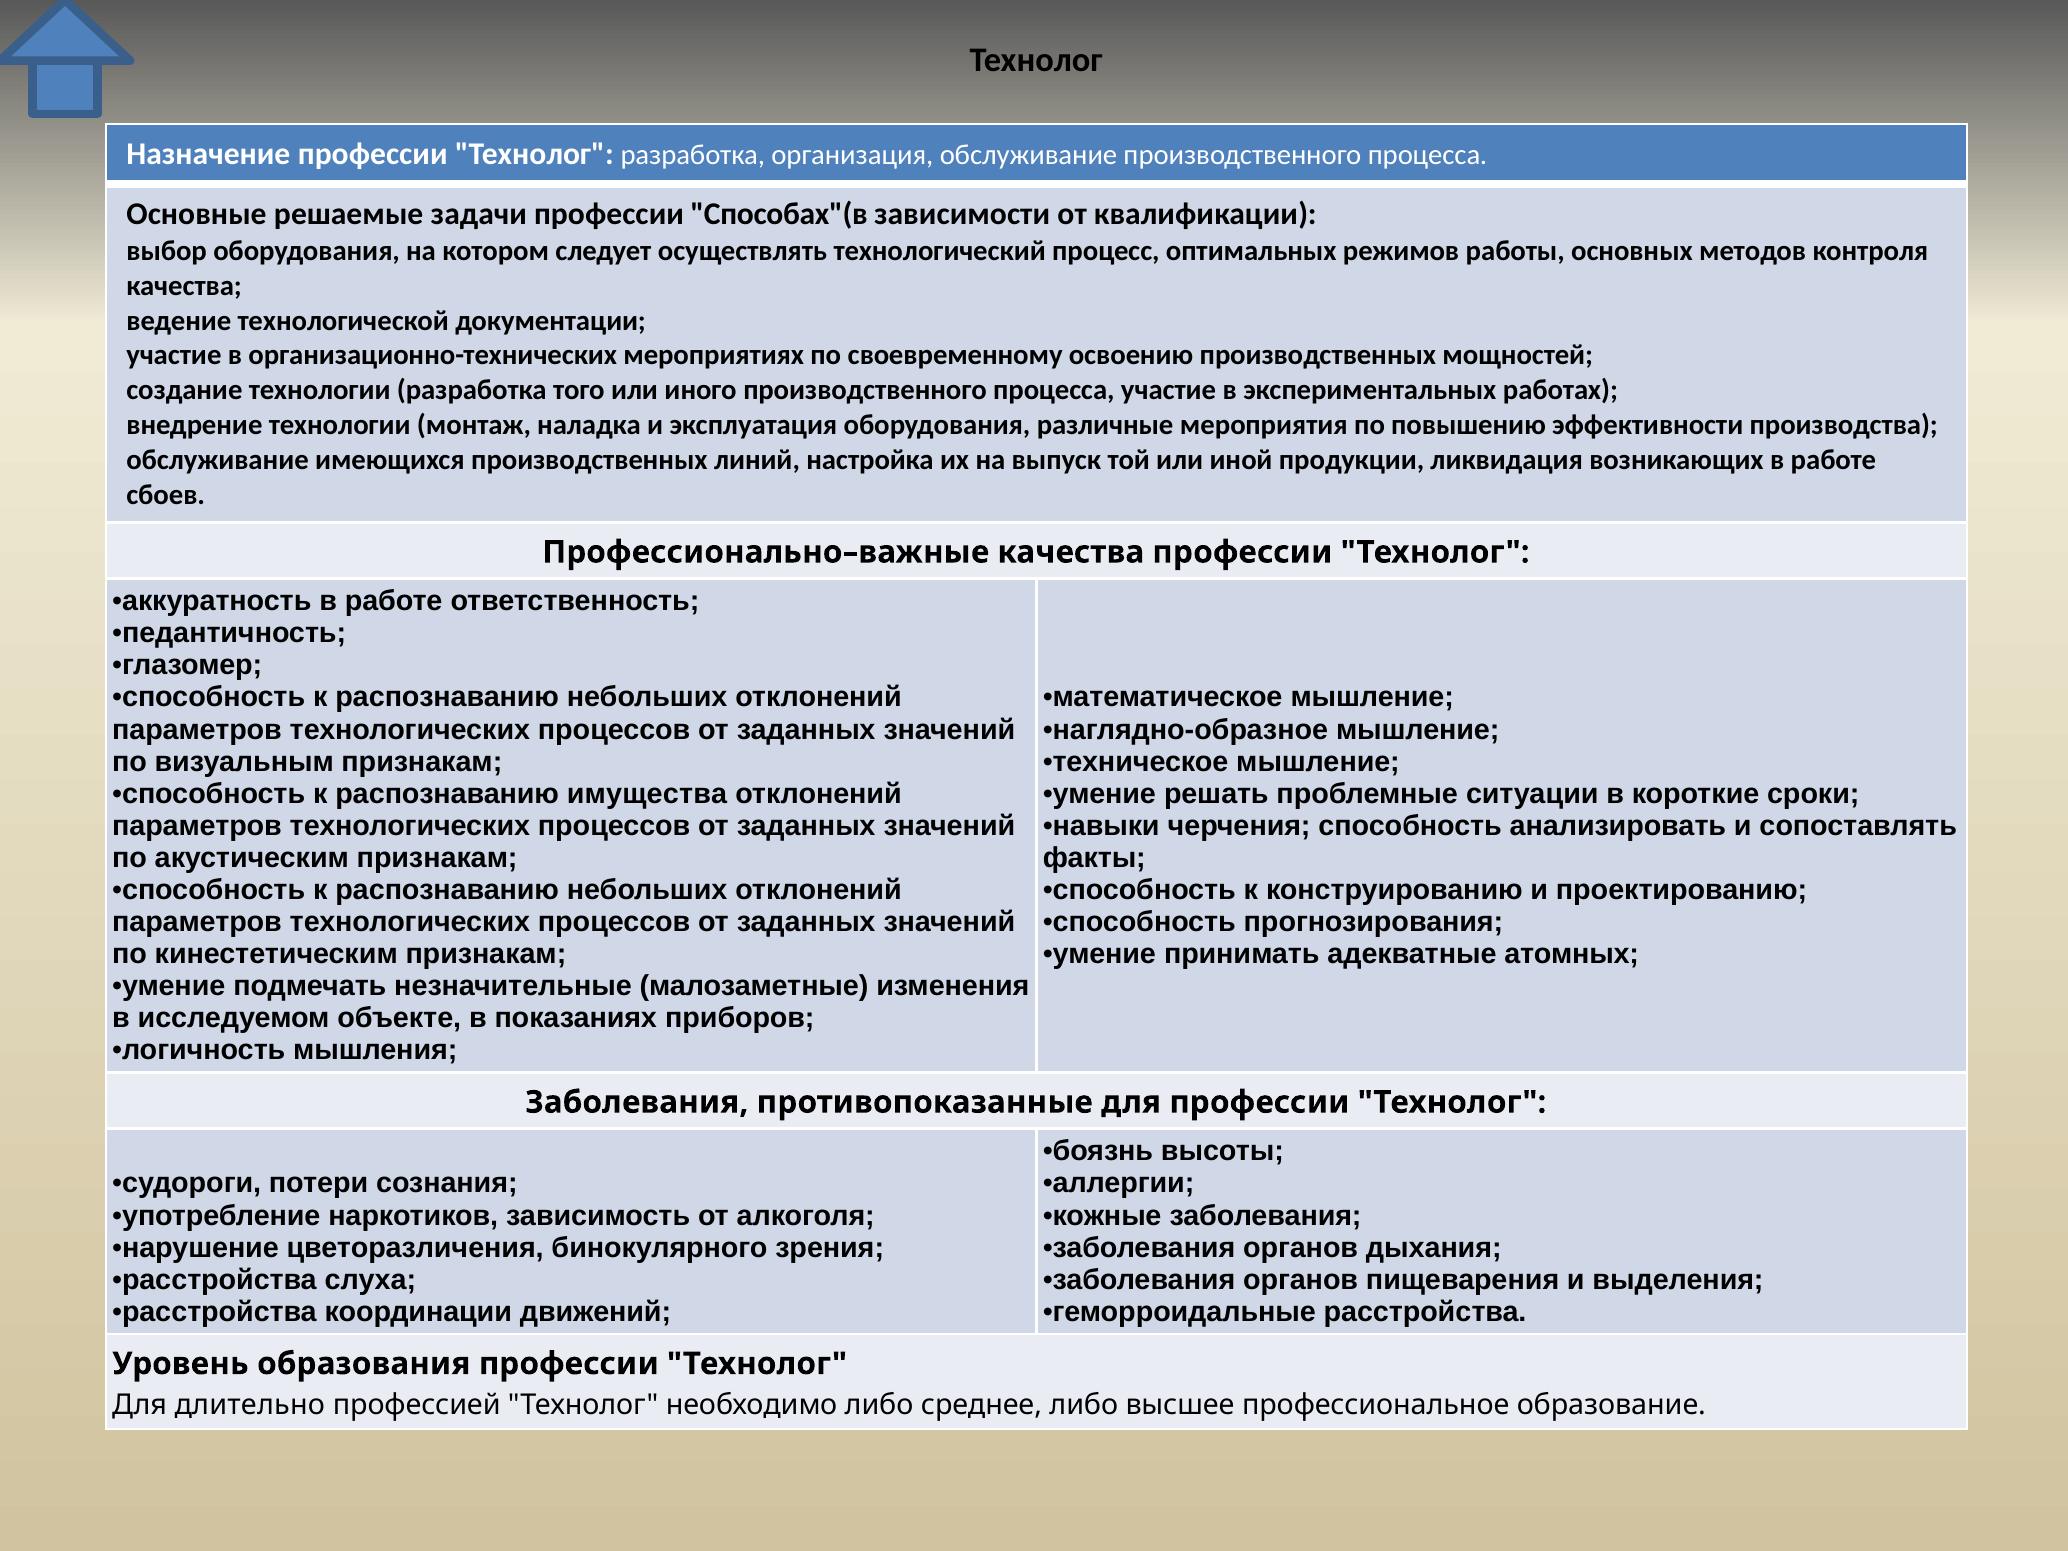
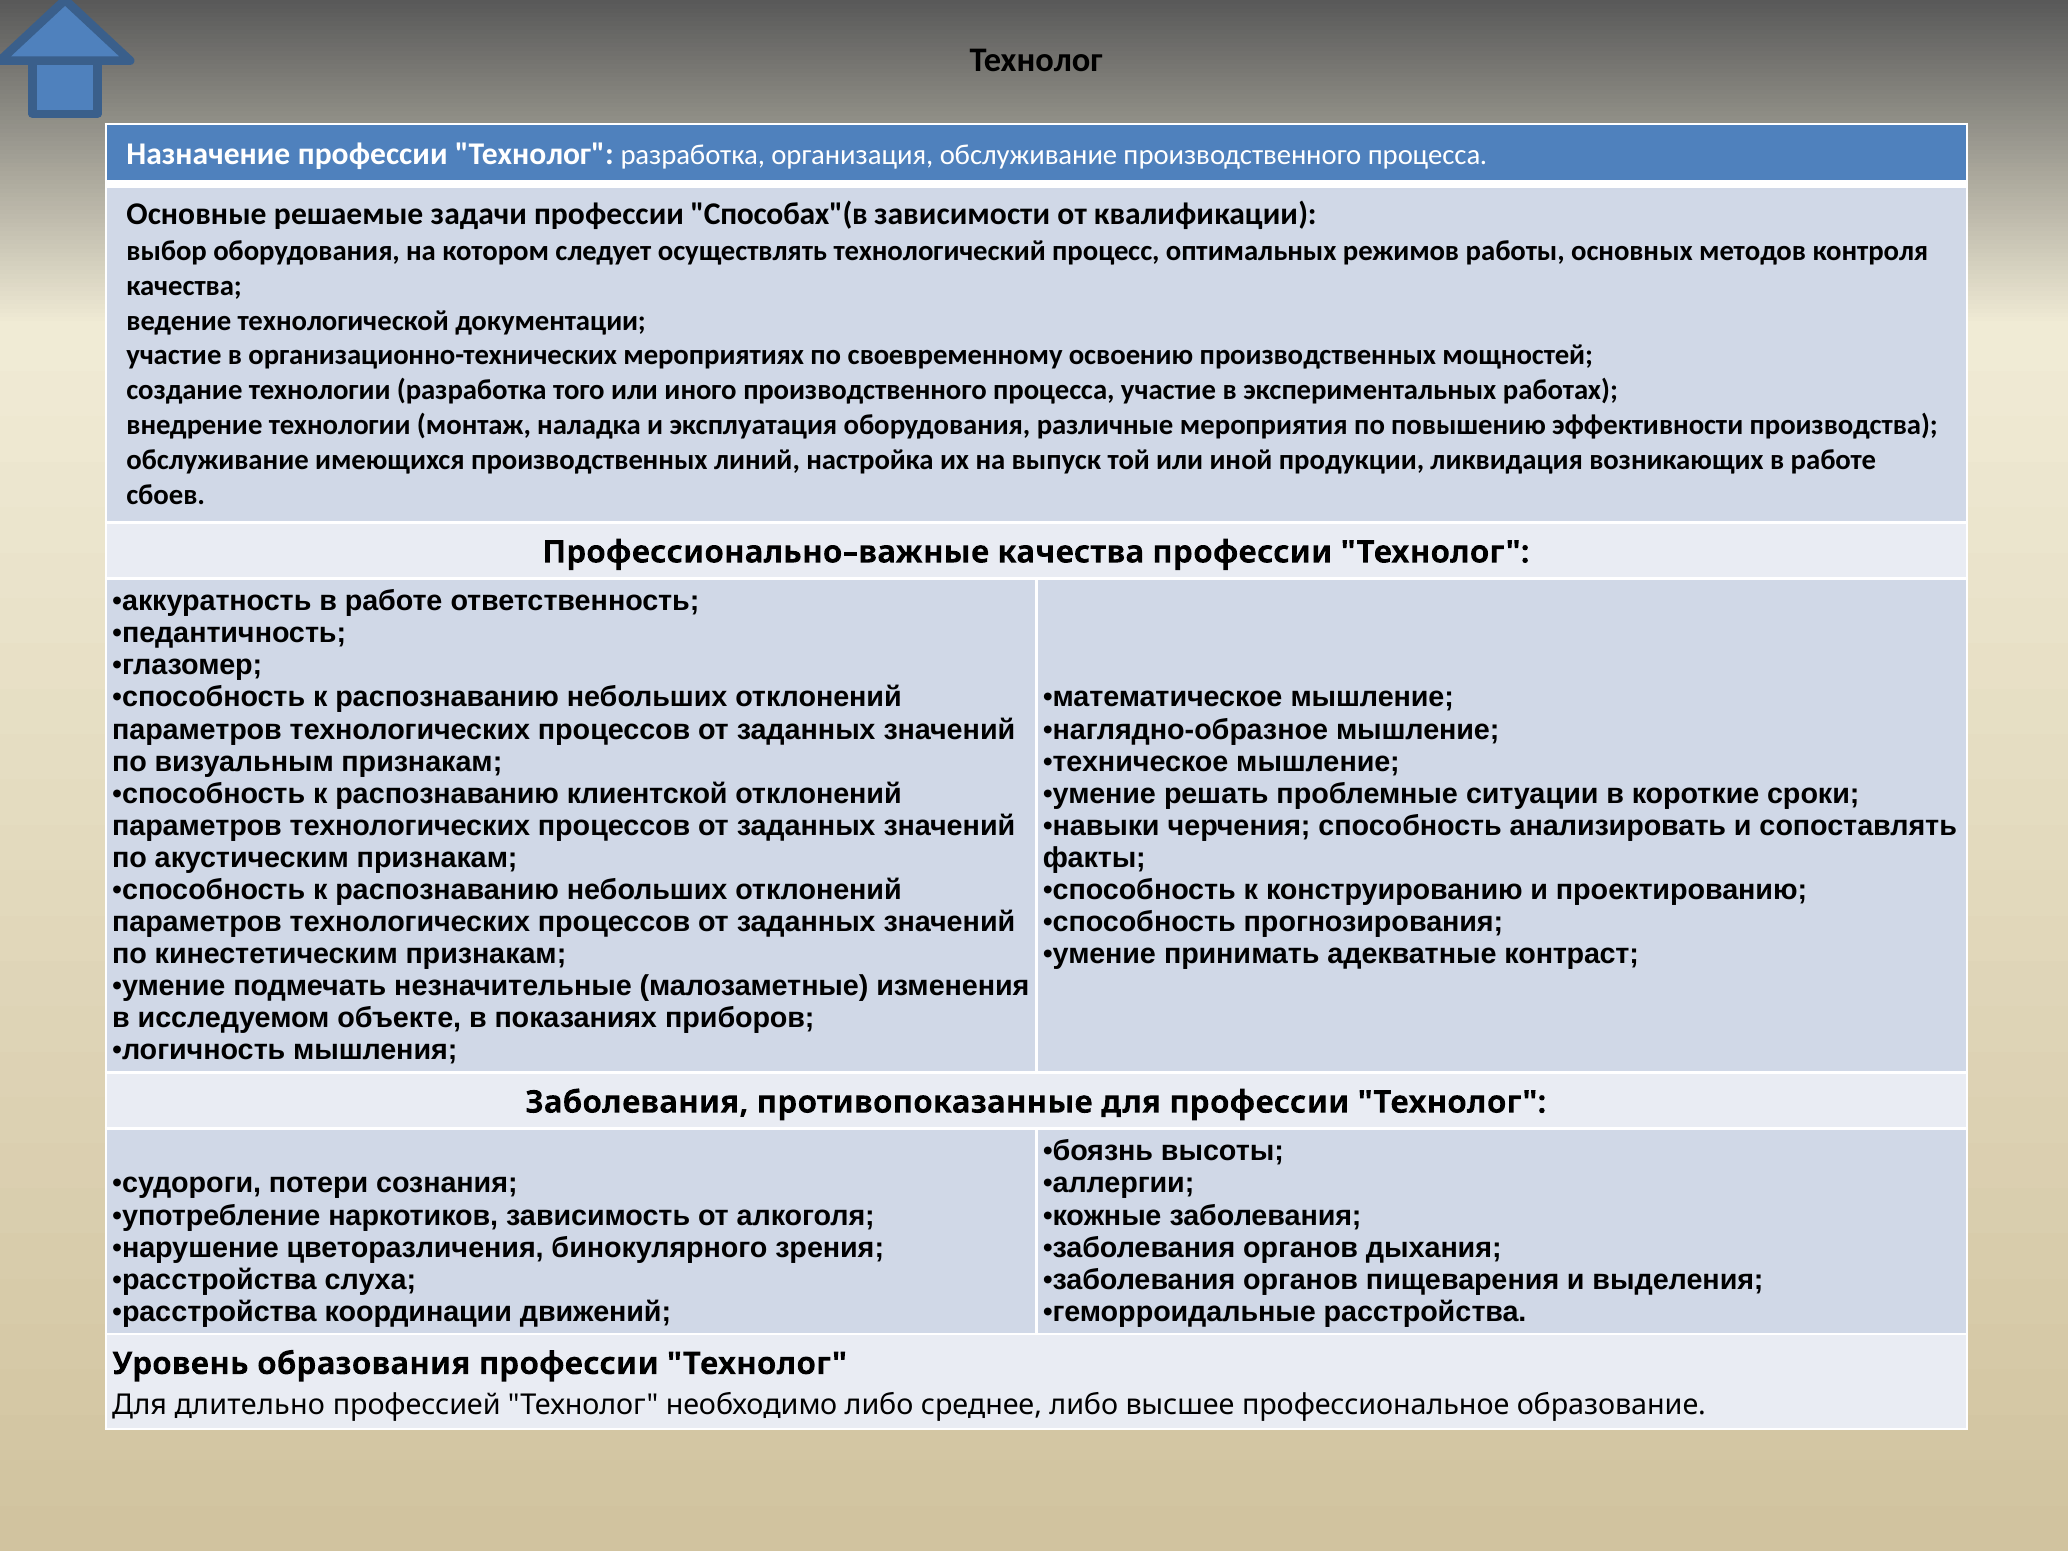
имущества: имущества -> клиентской (647, 794)
атомных: атомных -> контраст (1572, 954)
